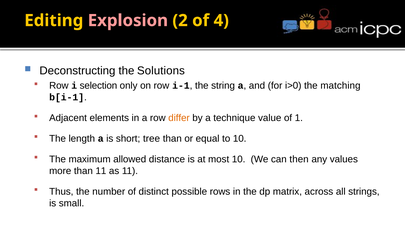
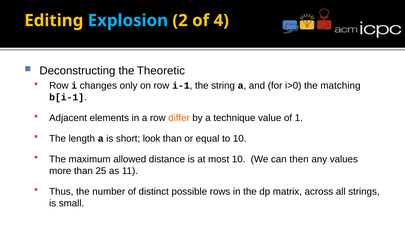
Explosion colour: pink -> light blue (128, 21)
Solutions: Solutions -> Theoretic (161, 71)
selection: selection -> changes (98, 86)
tree: tree -> look (152, 138)
than 11: 11 -> 25 (101, 171)
